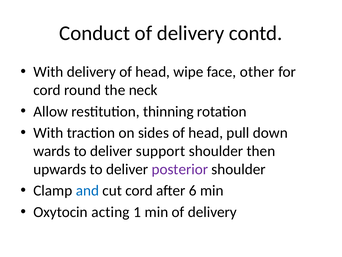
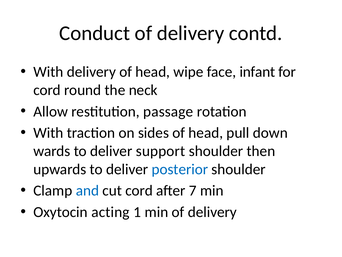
other: other -> infant (257, 72)
thinning: thinning -> passage (168, 111)
posterior colour: purple -> blue (180, 169)
6: 6 -> 7 (193, 190)
